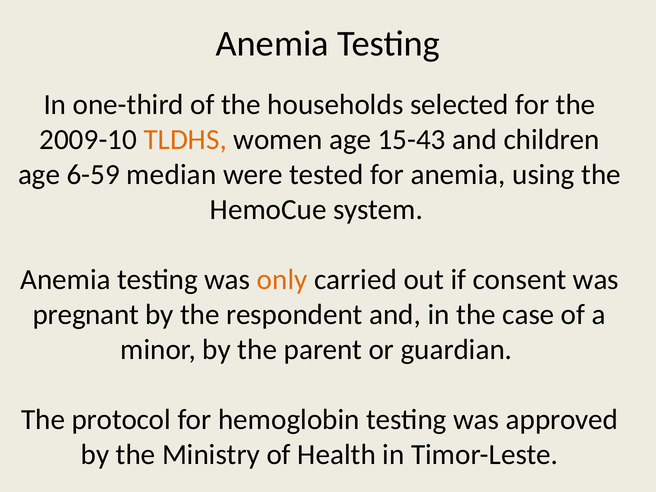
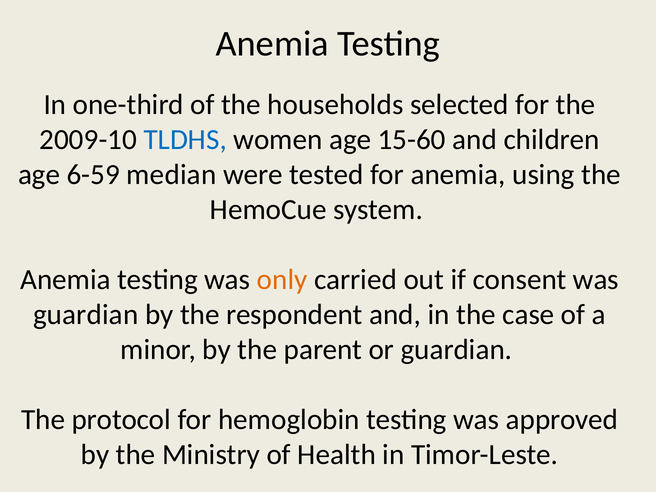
TLDHS colour: orange -> blue (185, 140)
15-43: 15-43 -> 15-60 (412, 140)
pregnant: pregnant -> guardian (86, 315)
